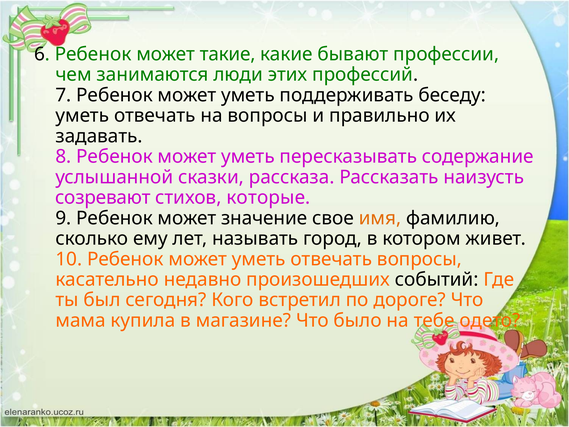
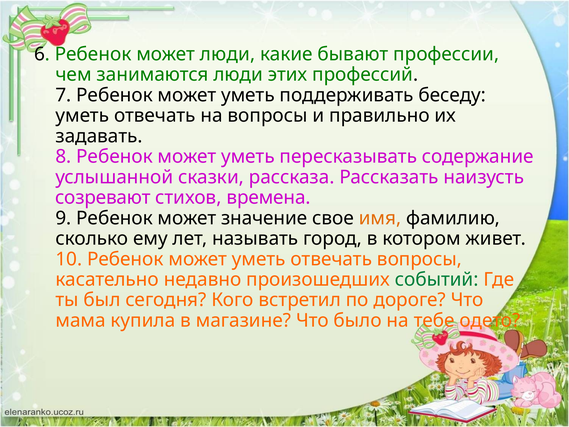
может такие: такие -> люди (227, 54)
которые: которые -> времена (269, 198)
событий colour: black -> green (437, 279)
